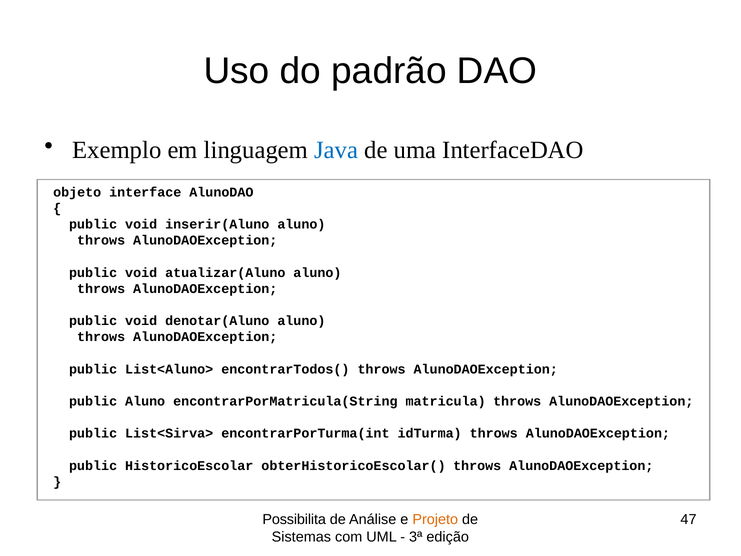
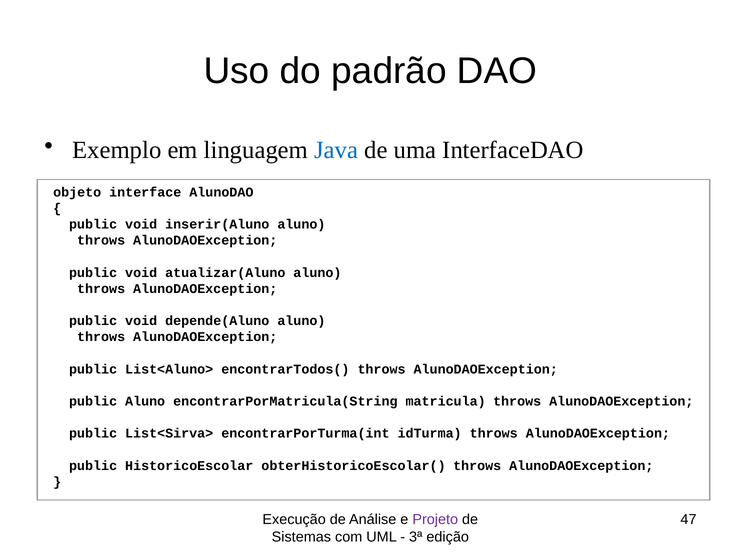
denotar(Aluno: denotar(Aluno -> depende(Aluno (217, 321)
Possibilita: Possibilita -> Execução (294, 519)
Projeto colour: orange -> purple (435, 519)
